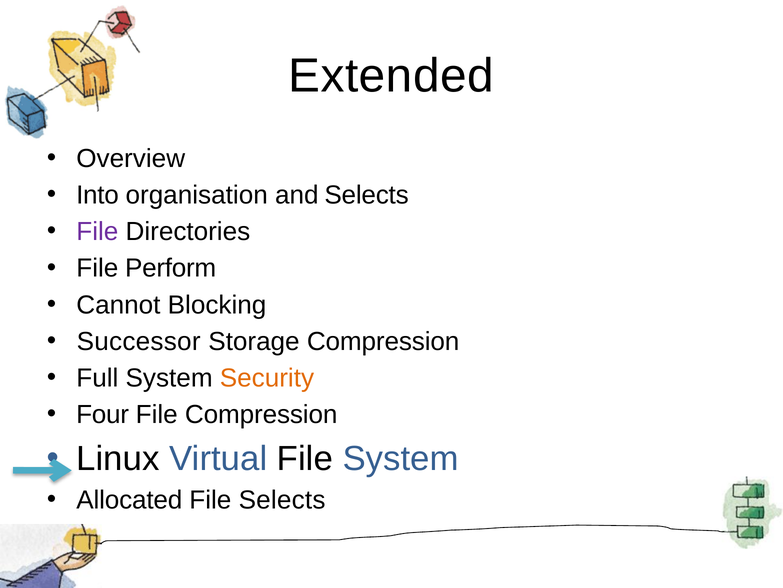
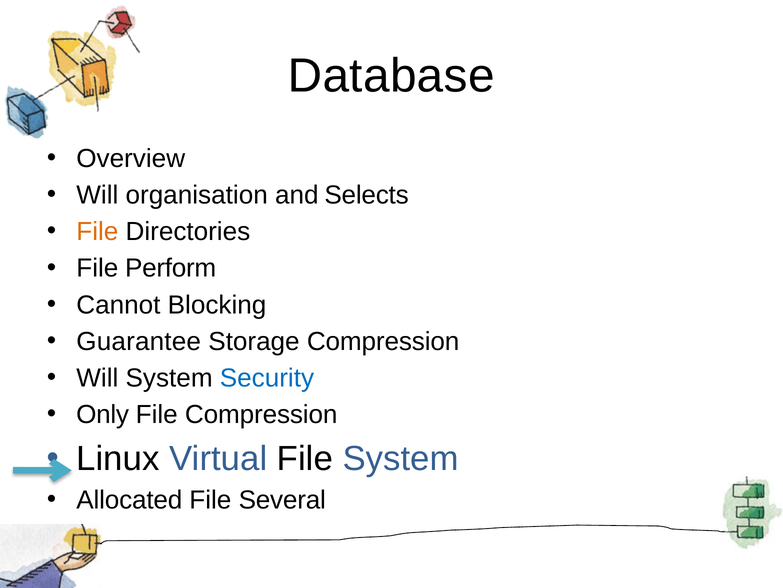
Extended: Extended -> Database (391, 76)
Into: Into -> Will (97, 195)
File colour: purple -> orange (97, 231)
Successor: Successor -> Guarantee (139, 341)
Full: Full -> Will (97, 378)
Security colour: orange -> blue (267, 378)
Four: Four -> Only (103, 414)
File Selects: Selects -> Several (282, 499)
